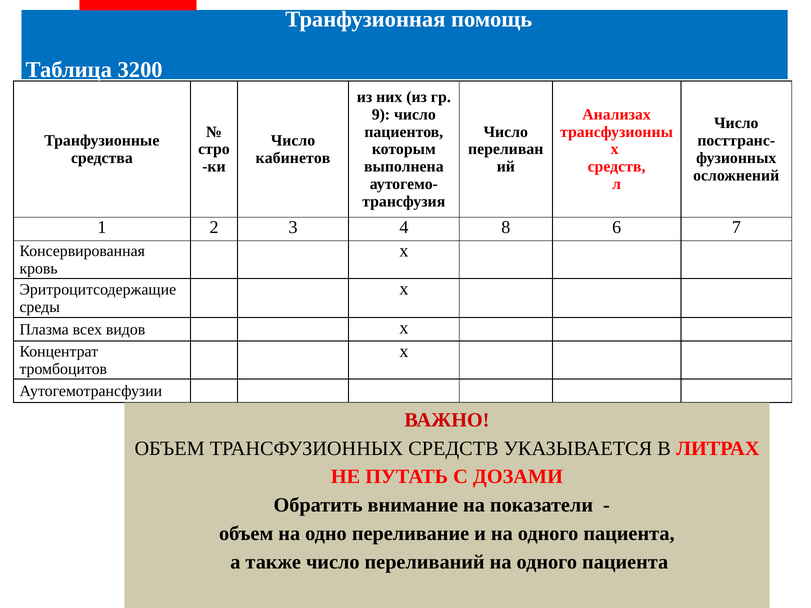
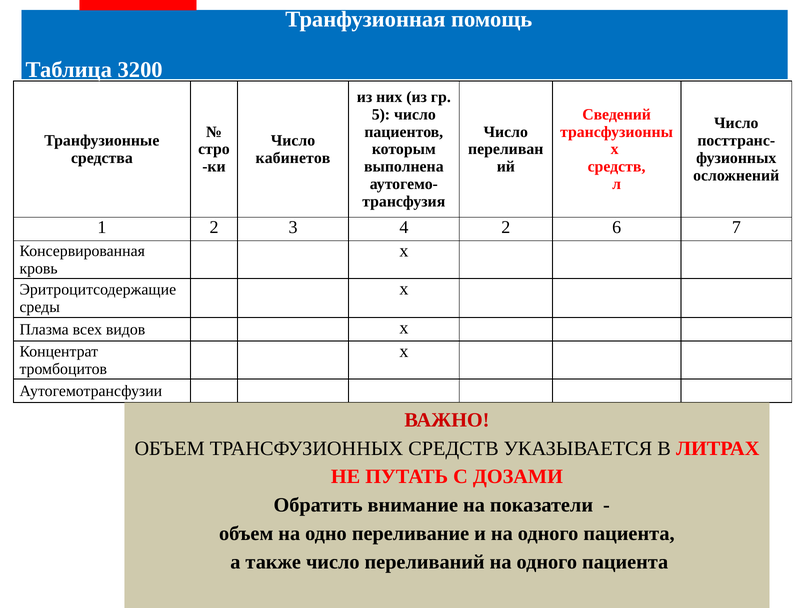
9: 9 -> 5 (381, 114)
Анализах: Анализах -> Сведений (617, 114)
4 8: 8 -> 2 (506, 227)
